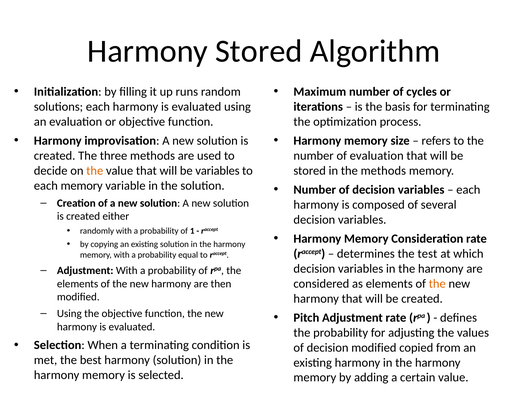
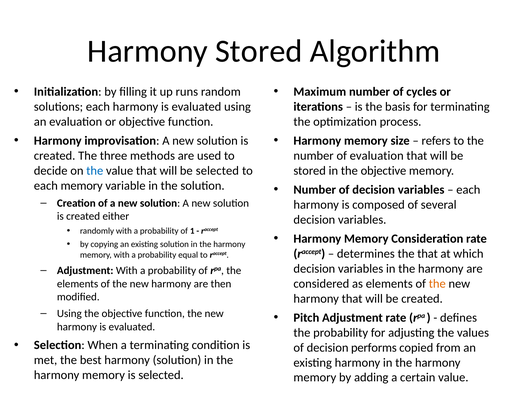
the colour: orange -> blue (95, 171)
be variables: variables -> selected (217, 171)
in the methods: methods -> objective (383, 171)
the test: test -> that (428, 254)
decision modified: modified -> performs (374, 348)
